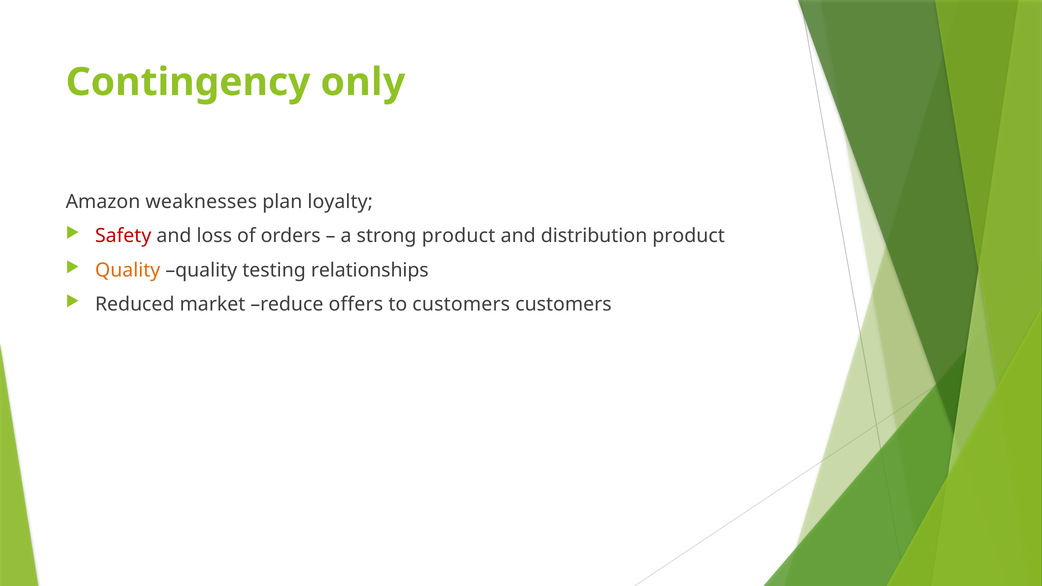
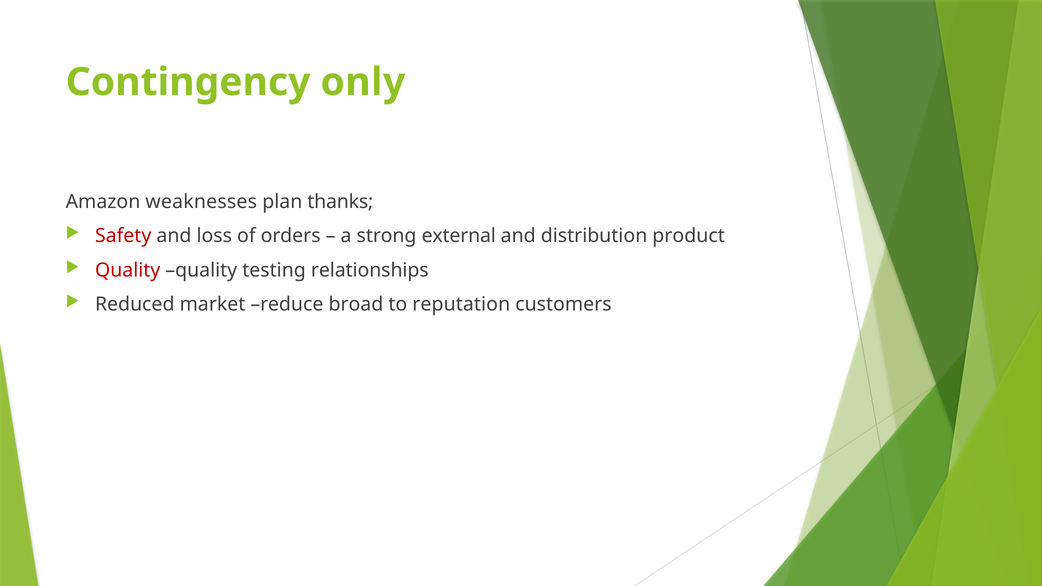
loyalty: loyalty -> thanks (340, 202)
strong product: product -> external (459, 236)
Quality colour: orange -> red (128, 270)
offers: offers -> broad (356, 305)
to customers: customers -> reputation (461, 305)
